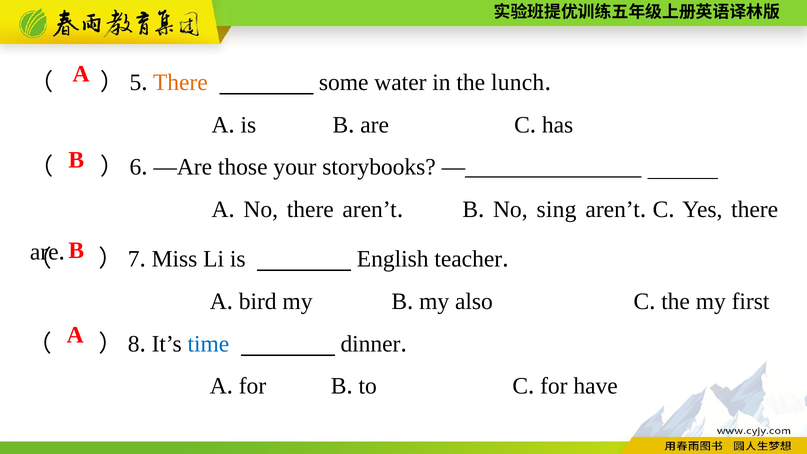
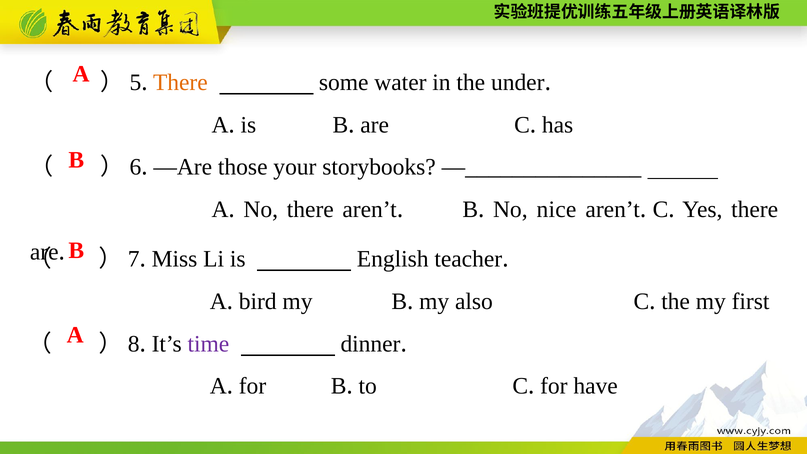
lunch: lunch -> under (518, 82)
sing: sing -> nice (556, 210)
time colour: blue -> purple (208, 344)
